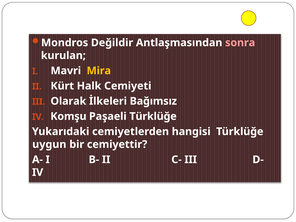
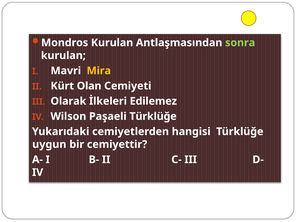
Mondros Değildir: Değildir -> Kurulan (112, 43)
sonra colour: pink -> light green (240, 43)
Halk: Halk -> Olan (89, 86)
Bağımsız: Bağımsız -> Edilemez (153, 101)
Komşu: Komşu -> Wilson (68, 116)
